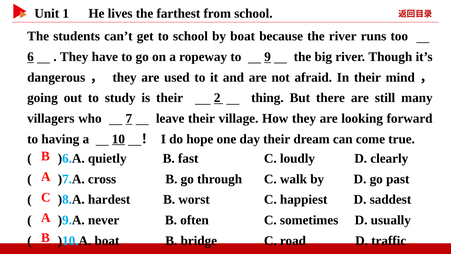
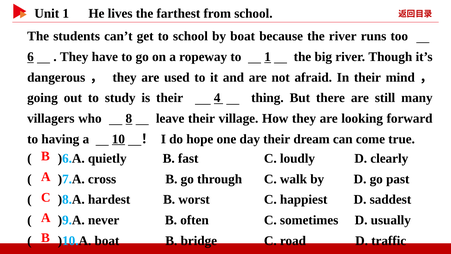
to 9: 9 -> 1 (268, 57)
2: 2 -> 4 (217, 98)
7: 7 -> 8 (129, 118)
